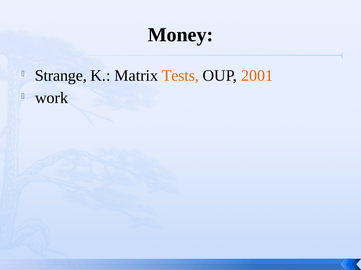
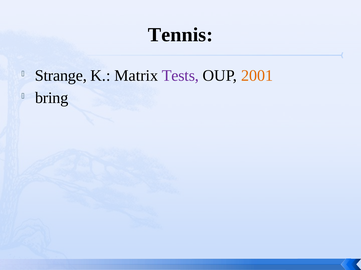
Money: Money -> Tennis (180, 35)
Tests colour: orange -> purple (180, 76)
work: work -> bring (52, 98)
